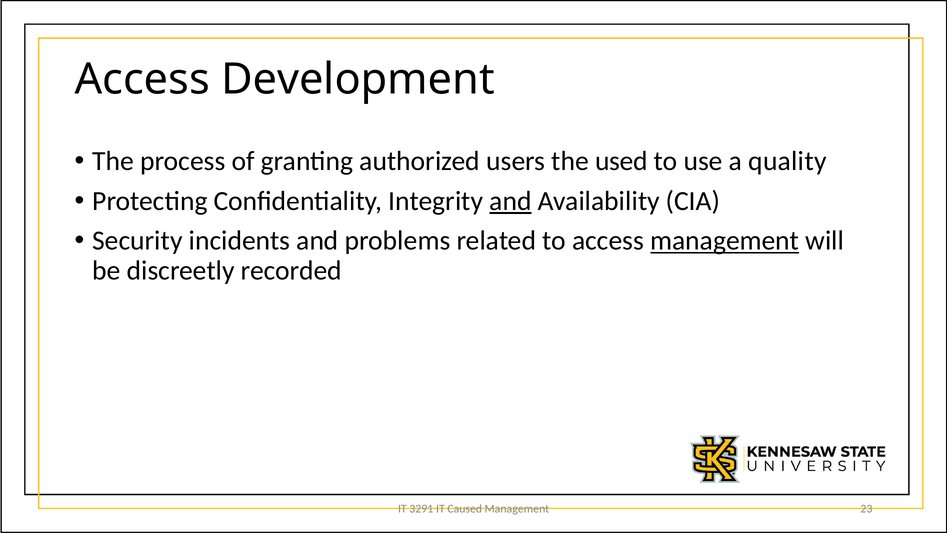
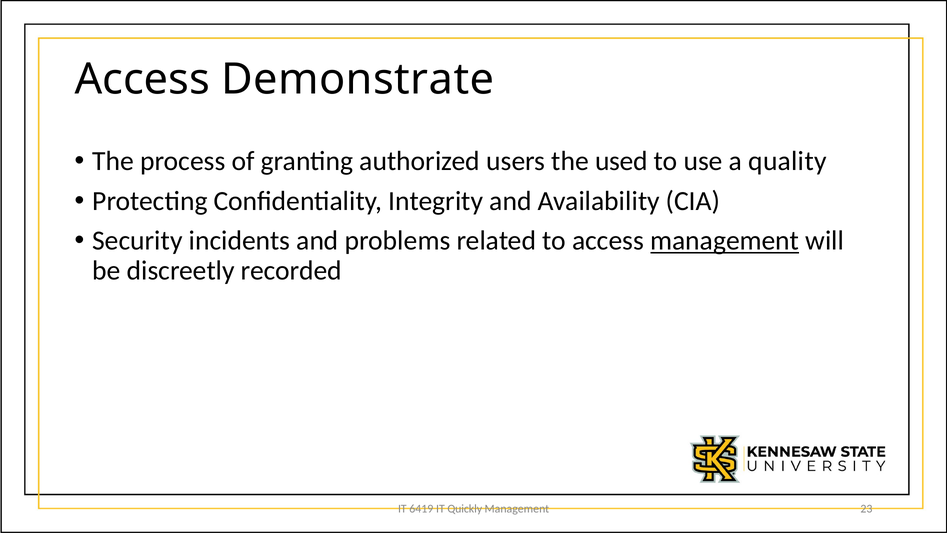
Development: Development -> Demonstrate (358, 80)
and underline: present -> none (510, 201)
3291: 3291 -> 6419 (421, 509)
Caused: Caused -> Quickly (465, 509)
